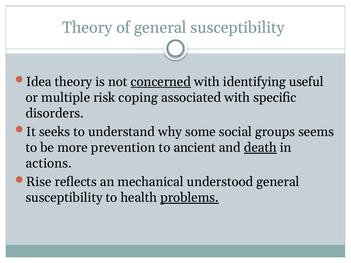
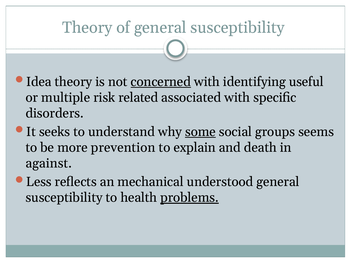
coping: coping -> related (138, 98)
some underline: none -> present (200, 132)
ancient: ancient -> explain (195, 148)
death underline: present -> none (260, 148)
actions: actions -> against (49, 164)
Rise: Rise -> Less (39, 182)
